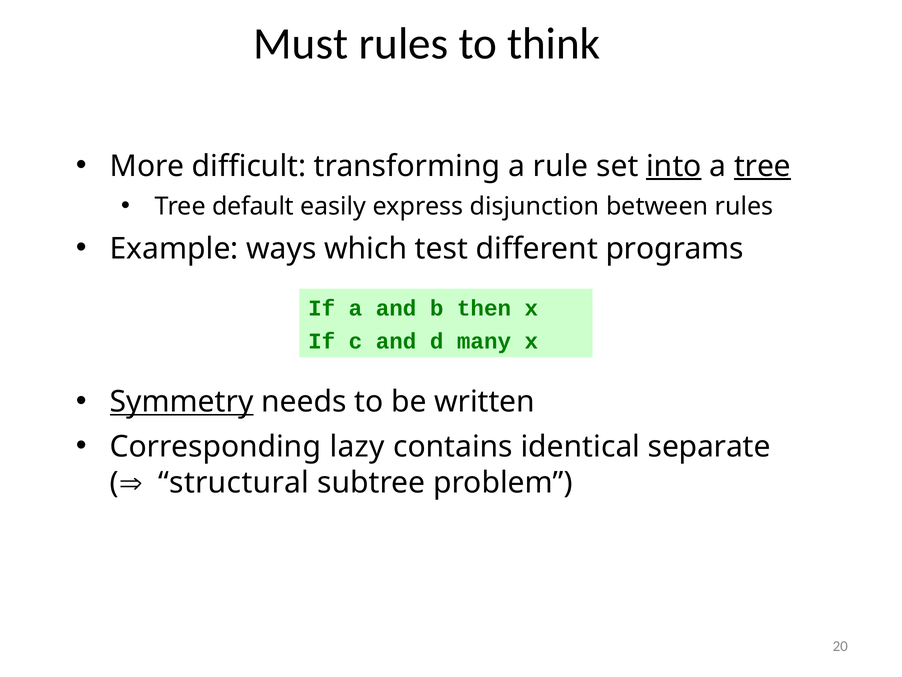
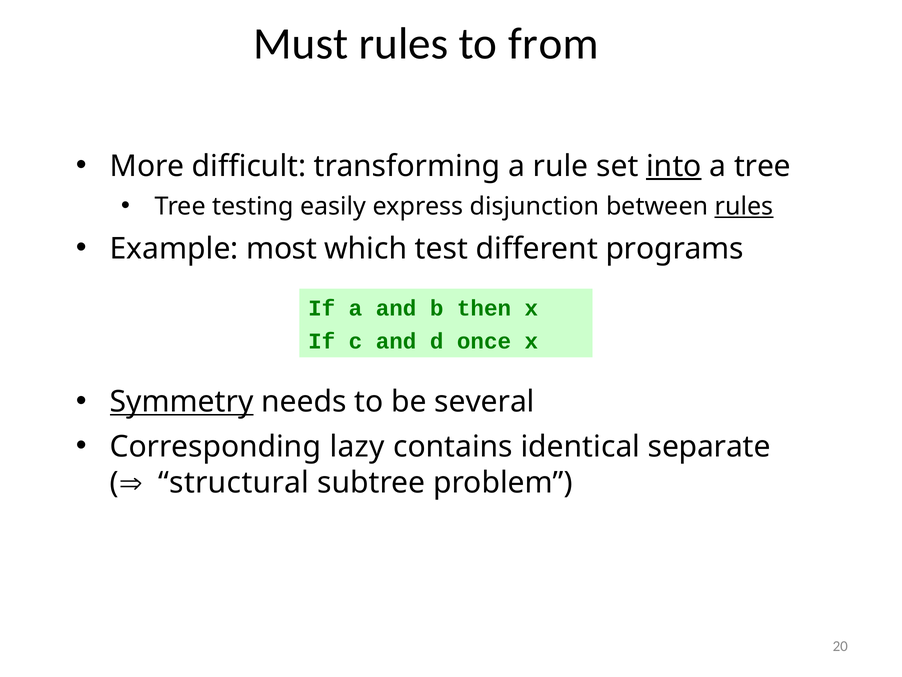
think: think -> from (553, 44)
tree underline: present -> none (763, 166)
default: default -> testing (253, 206)
rules underline: none -> present (744, 206)
ways: ways -> most (282, 248)
many: many -> once (484, 341)
written: written -> several (484, 401)
